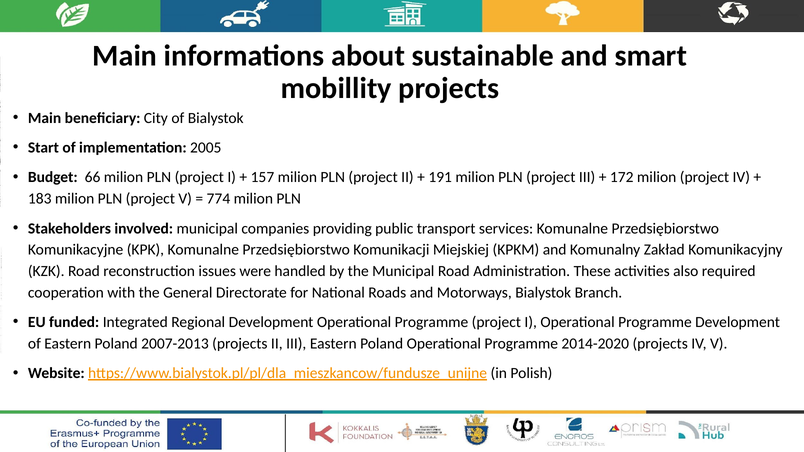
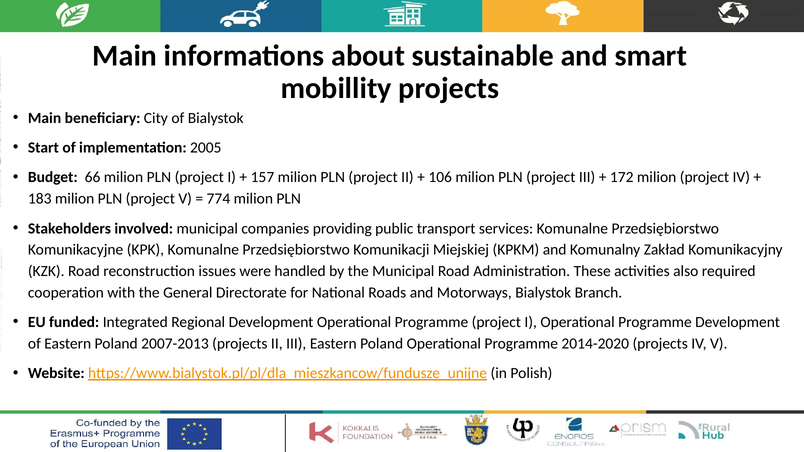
191: 191 -> 106 (440, 177)
